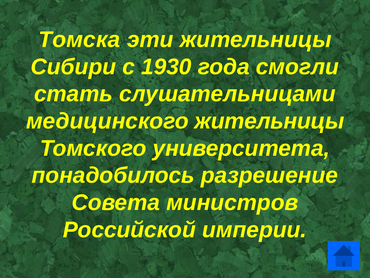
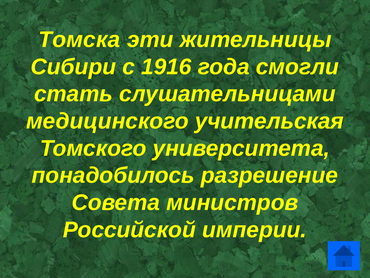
1930: 1930 -> 1916 (166, 67)
медицинского жительницы: жительницы -> учительская (269, 121)
